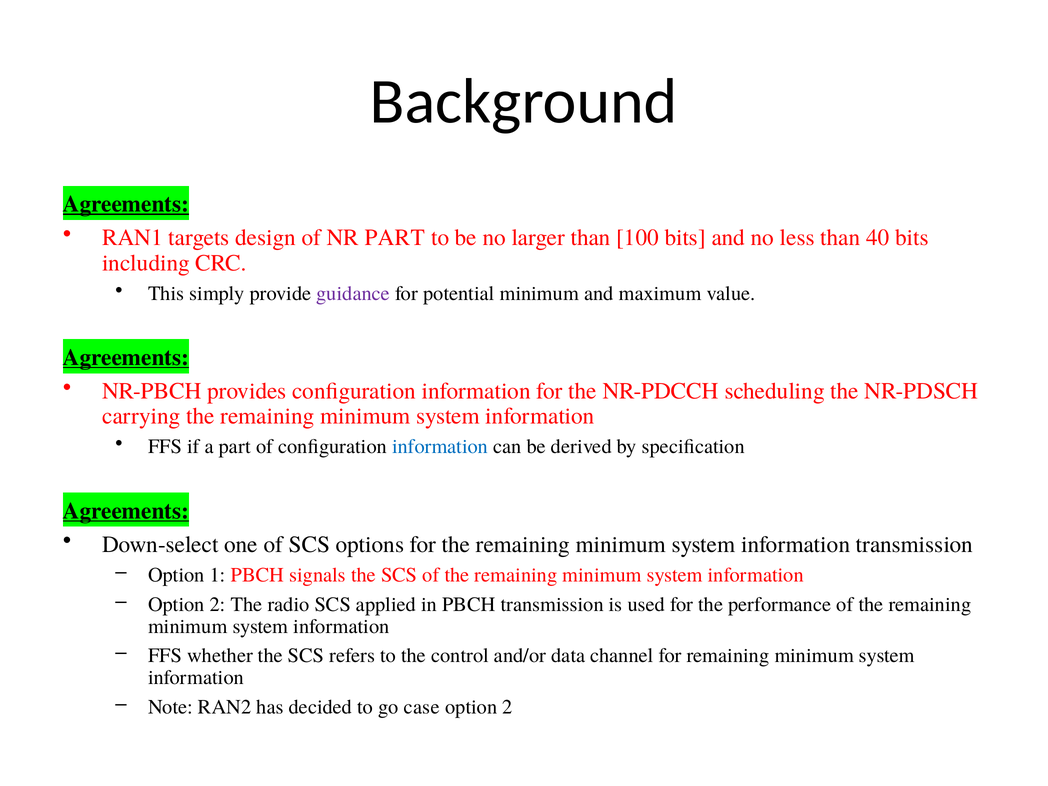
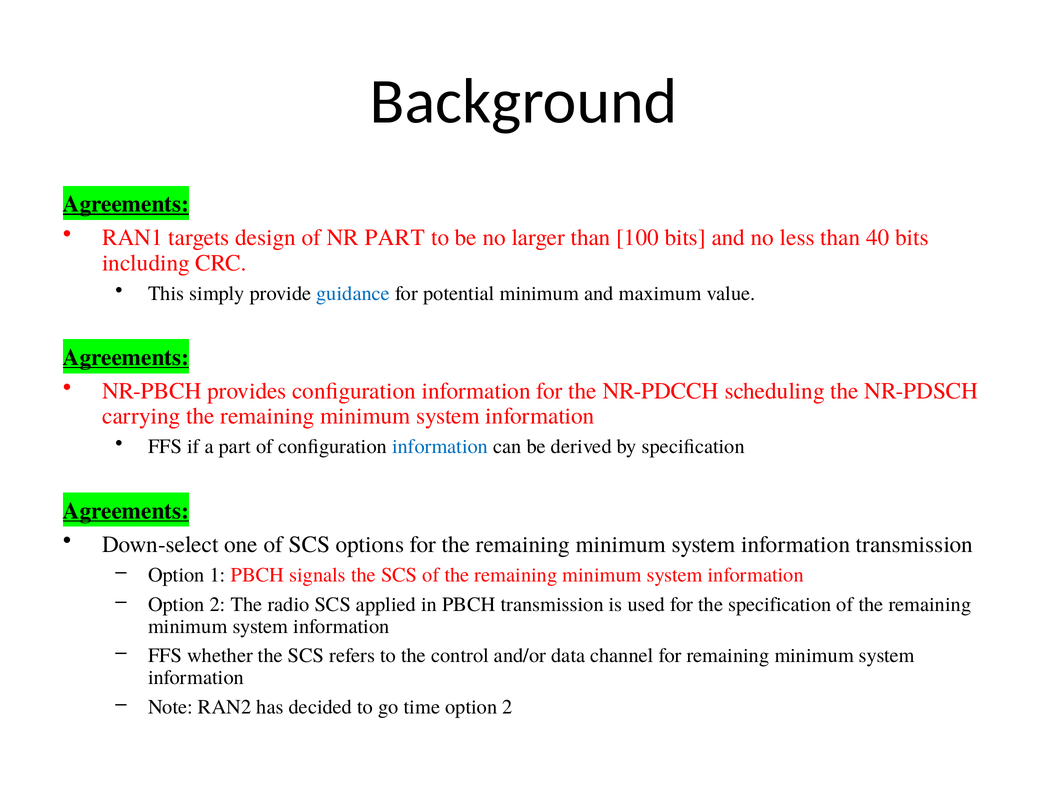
guidance colour: purple -> blue (353, 293)
the performance: performance -> specification (780, 604)
case: case -> time (422, 707)
